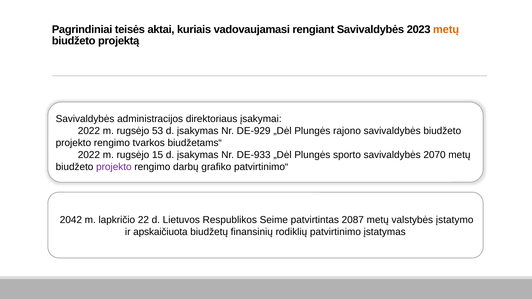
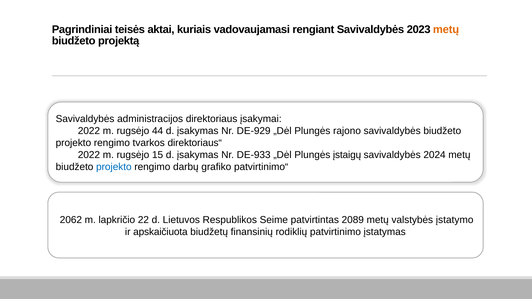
53: 53 -> 44 (158, 131)
biudžetams“: biudžetams“ -> direktoriaus“ (195, 143)
sporto: sporto -> įstaigų (347, 155)
2070: 2070 -> 2024 (435, 155)
projekto colour: purple -> blue (114, 167)
2042: 2042 -> 2062 (71, 220)
2087: 2087 -> 2089 (353, 220)
